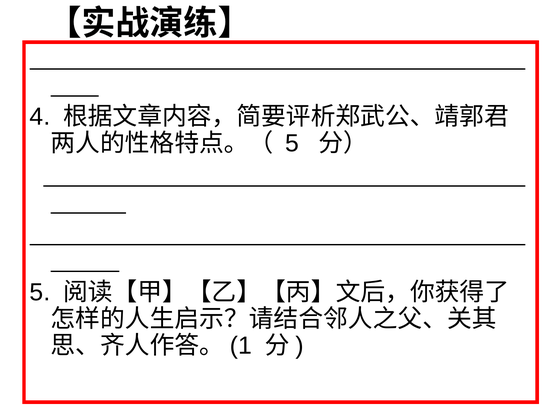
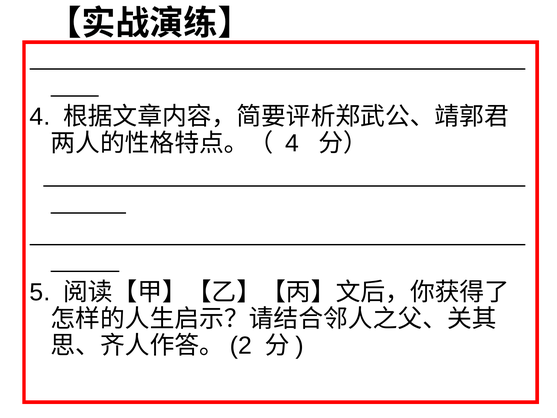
5: 5 -> 4 (292, 143)
1: 1 -> 2 (241, 346)
